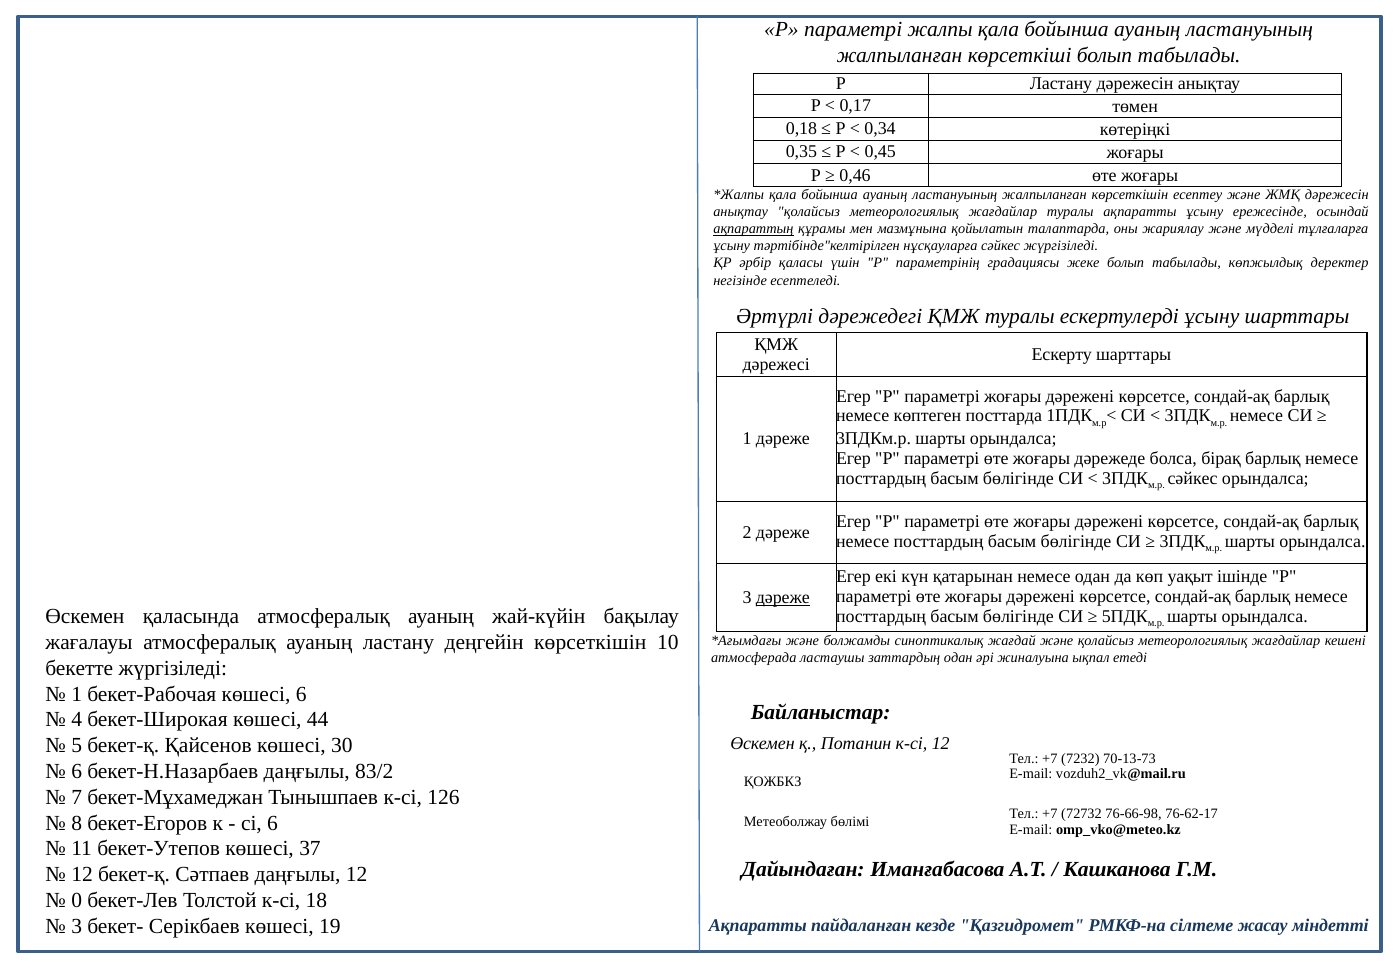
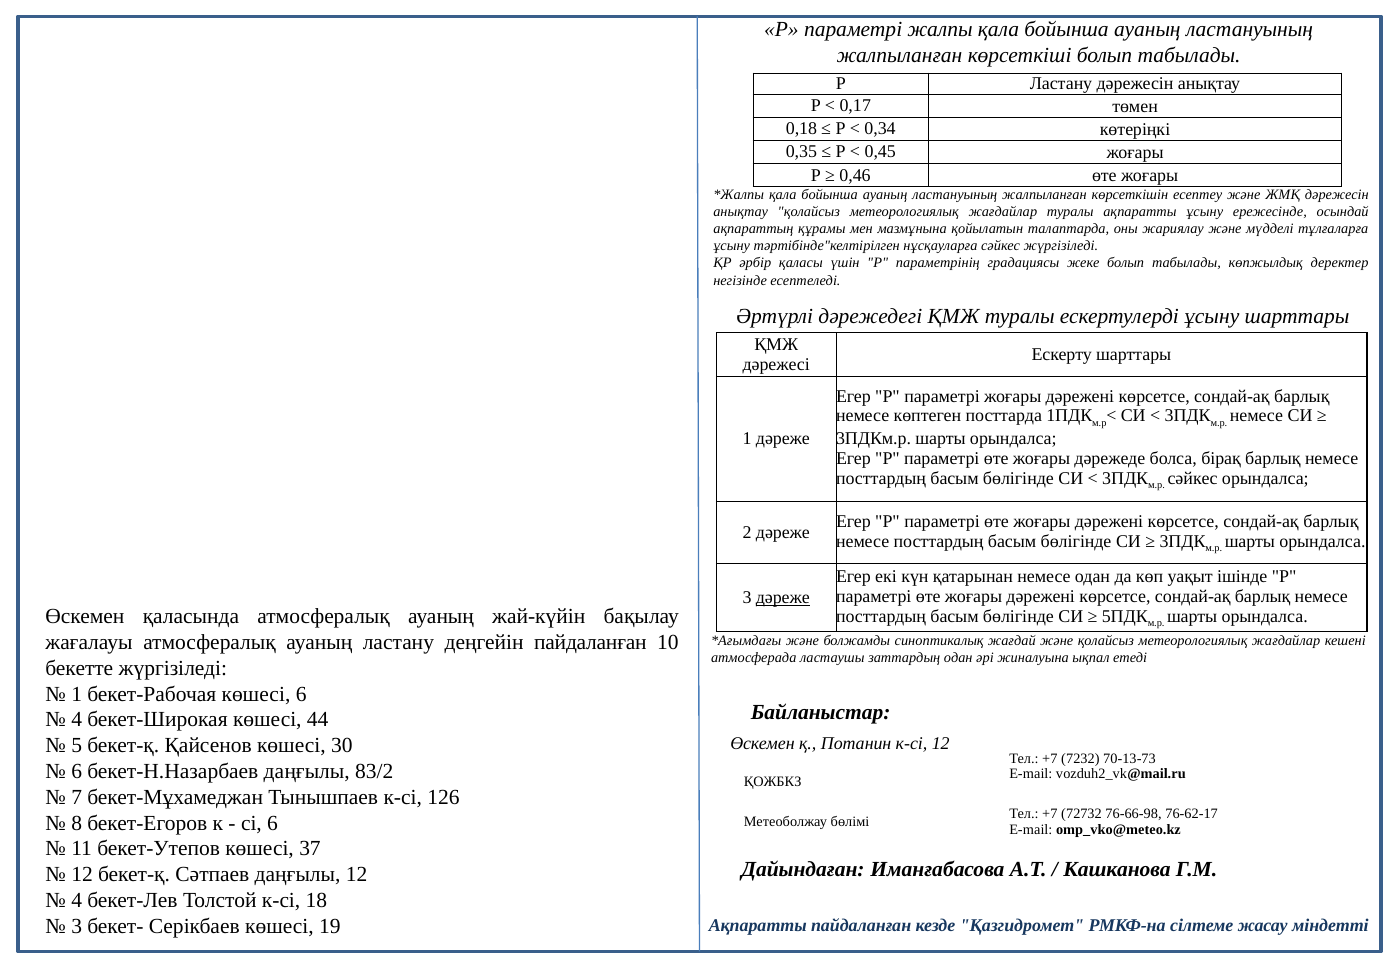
ақпараттың underline: present -> none (753, 229)
деңгейін көрсеткішін: көрсеткішін -> пайдаланған (590, 643)
0: 0 -> 4 (77, 901)
